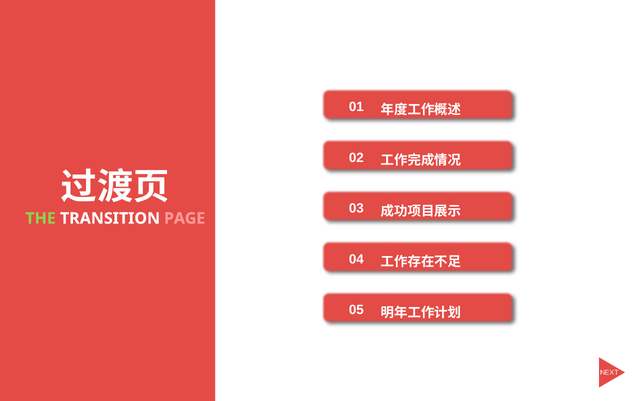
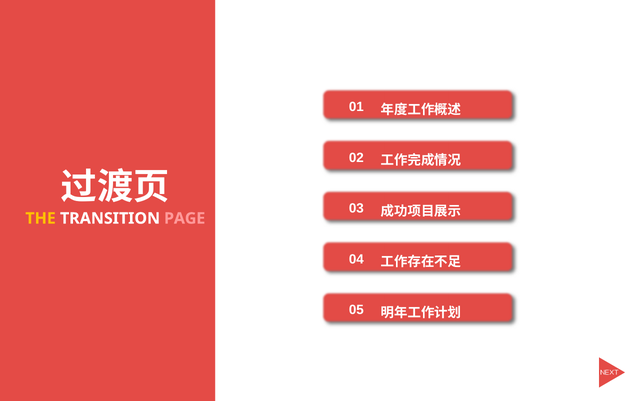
THE colour: light green -> yellow (41, 219)
